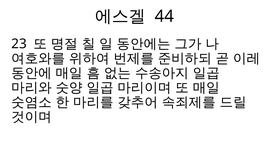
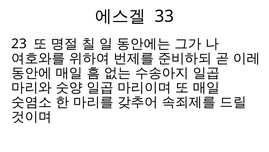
44: 44 -> 33 (164, 16)
